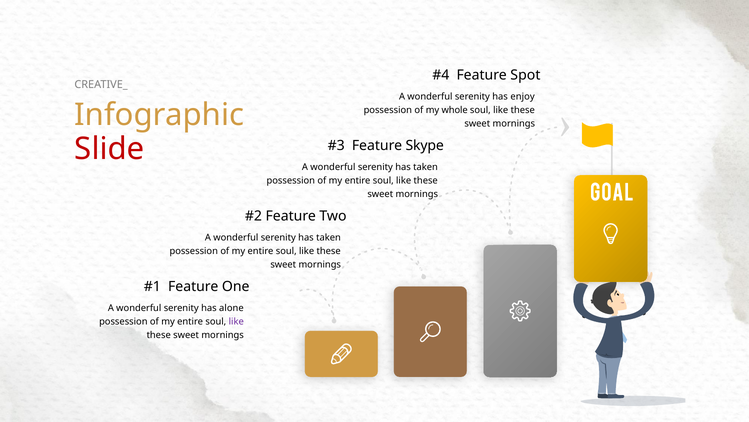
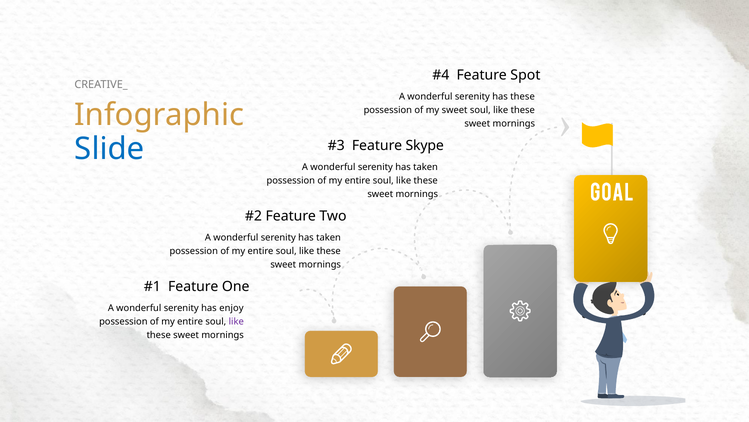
has enjoy: enjoy -> these (523, 96)
my whole: whole -> sweet (455, 110)
Slide colour: red -> blue (109, 149)
alone: alone -> enjoy (231, 307)
